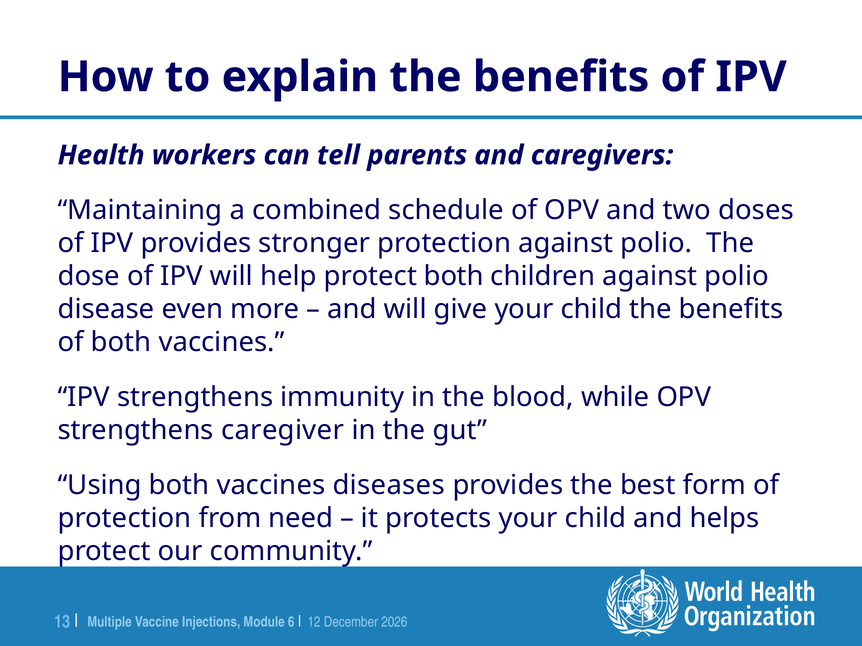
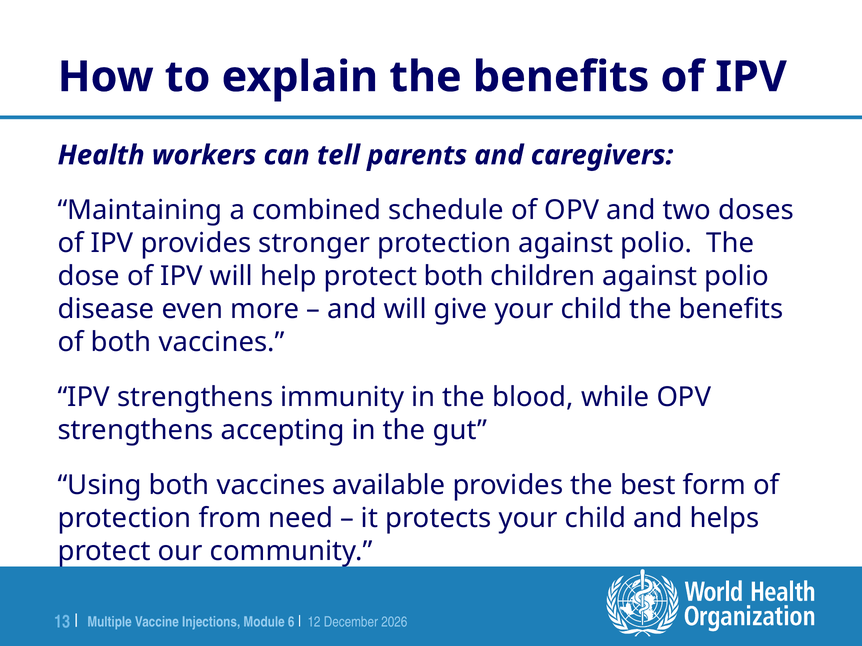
caregiver: caregiver -> accepting (283, 431)
diseases: diseases -> available (389, 486)
